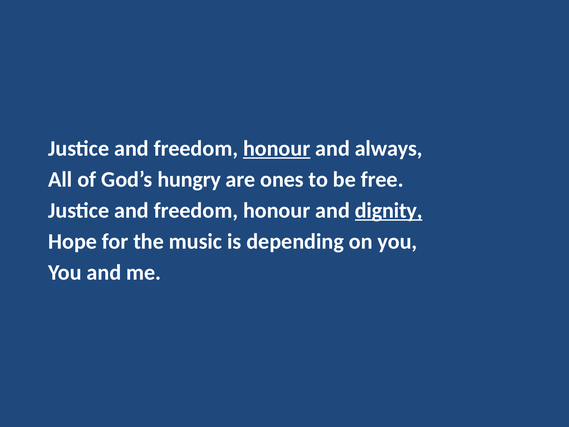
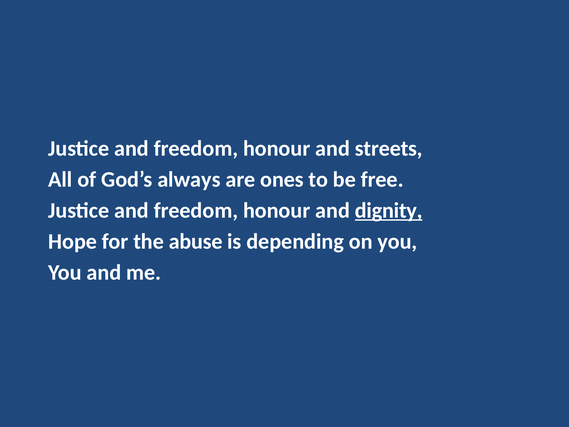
honour underline: present -> none (277, 148)
always: always -> streets (389, 148)
hungry: hungry -> always (189, 179)
music: music -> abuse (196, 241)
